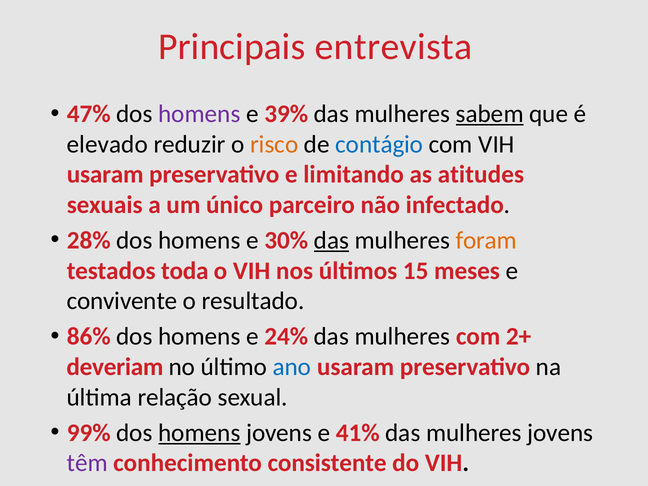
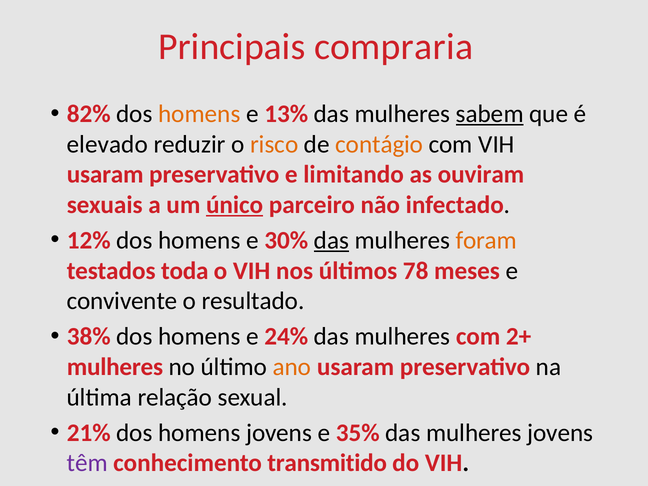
entrevista: entrevista -> compraria (394, 47)
47%: 47% -> 82% (89, 114)
homens colour: purple -> orange (199, 114)
39%: 39% -> 13% (286, 114)
contágio colour: blue -> orange (379, 144)
atitudes: atitudes -> ouviram (481, 175)
único underline: none -> present (235, 205)
28%: 28% -> 12% (89, 240)
15: 15 -> 78 (416, 271)
86%: 86% -> 38% (89, 337)
deveriam: deveriam -> mulheres (115, 367)
ano colour: blue -> orange (292, 367)
99%: 99% -> 21% (89, 433)
homens underline: present -> none (199, 433)
41%: 41% -> 35% (358, 433)
consistente: consistente -> transmitido (327, 463)
